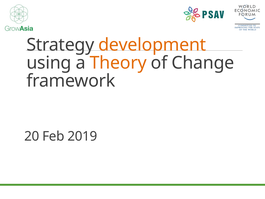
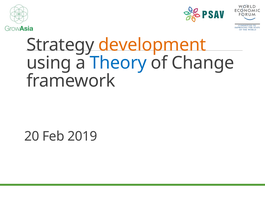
Theory colour: orange -> blue (118, 63)
